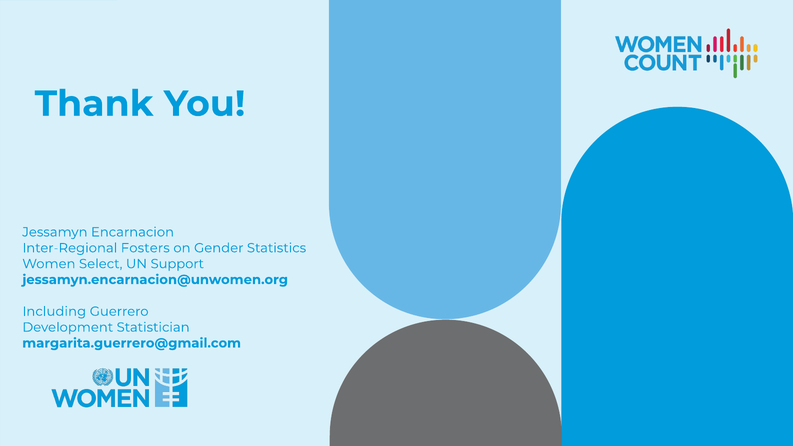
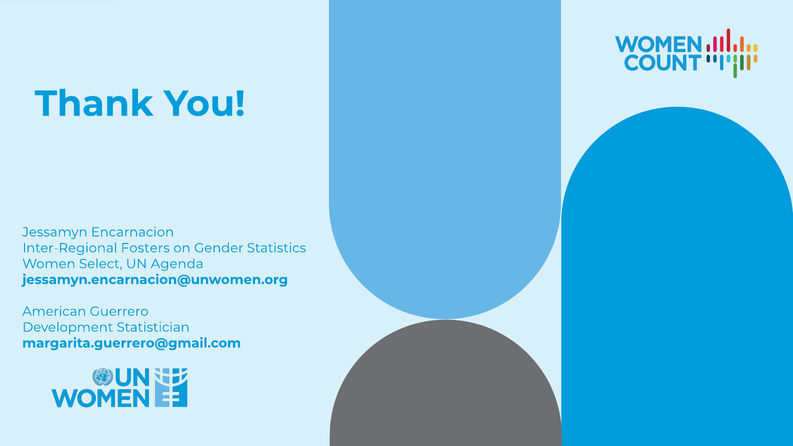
Support: Support -> Agenda (177, 264)
Including: Including -> American (54, 311)
